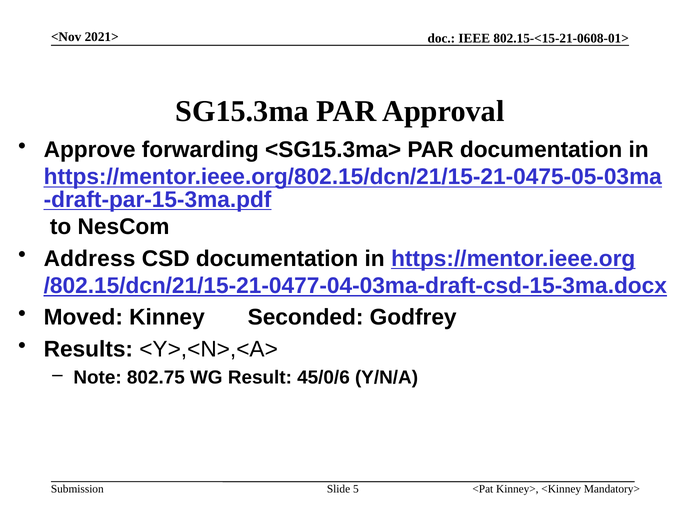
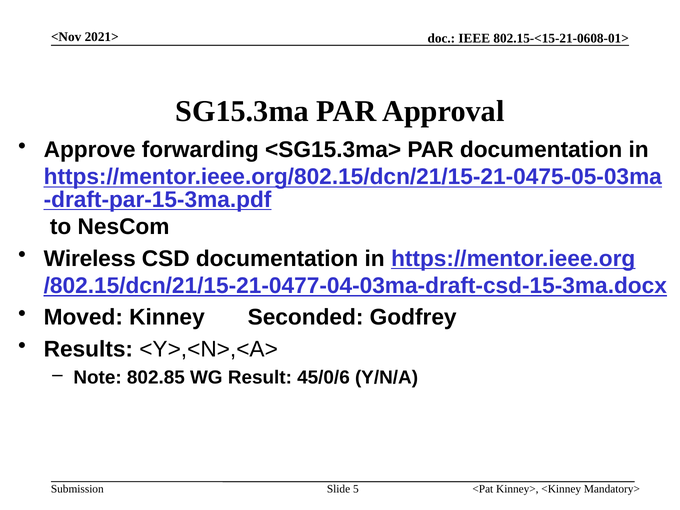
Address: Address -> Wireless (90, 259)
802.75: 802.75 -> 802.85 (156, 378)
